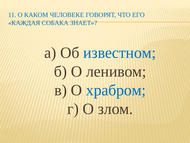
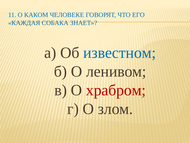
храбром colour: blue -> red (116, 90)
